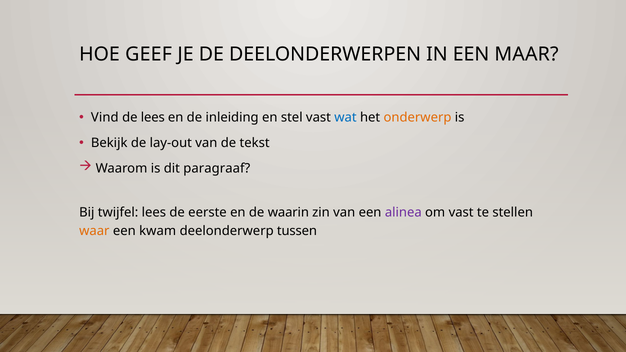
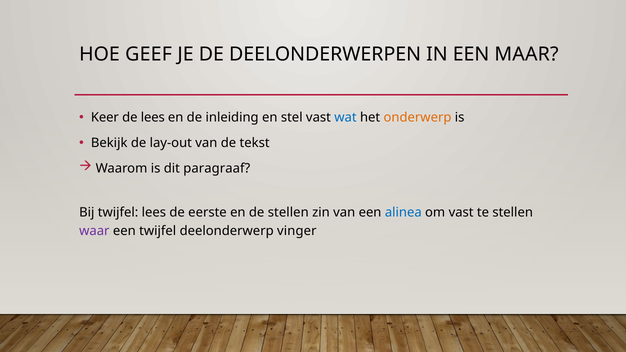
Vind: Vind -> Keer (105, 118)
de waarin: waarin -> stellen (288, 212)
alinea colour: purple -> blue (403, 212)
waar colour: orange -> purple (94, 231)
een kwam: kwam -> twijfel (158, 231)
tussen: tussen -> vinger (297, 231)
